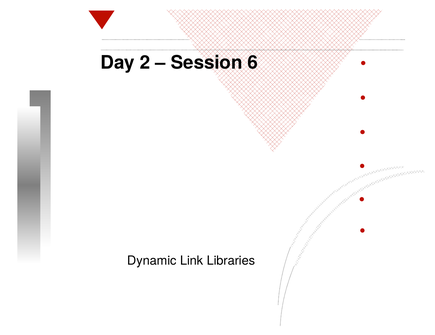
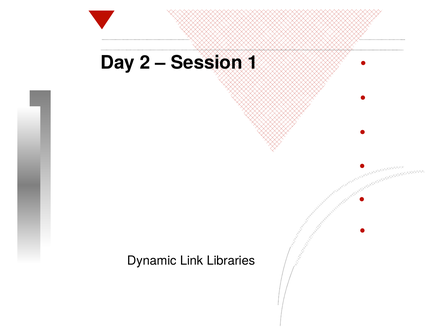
6: 6 -> 1 (253, 63)
